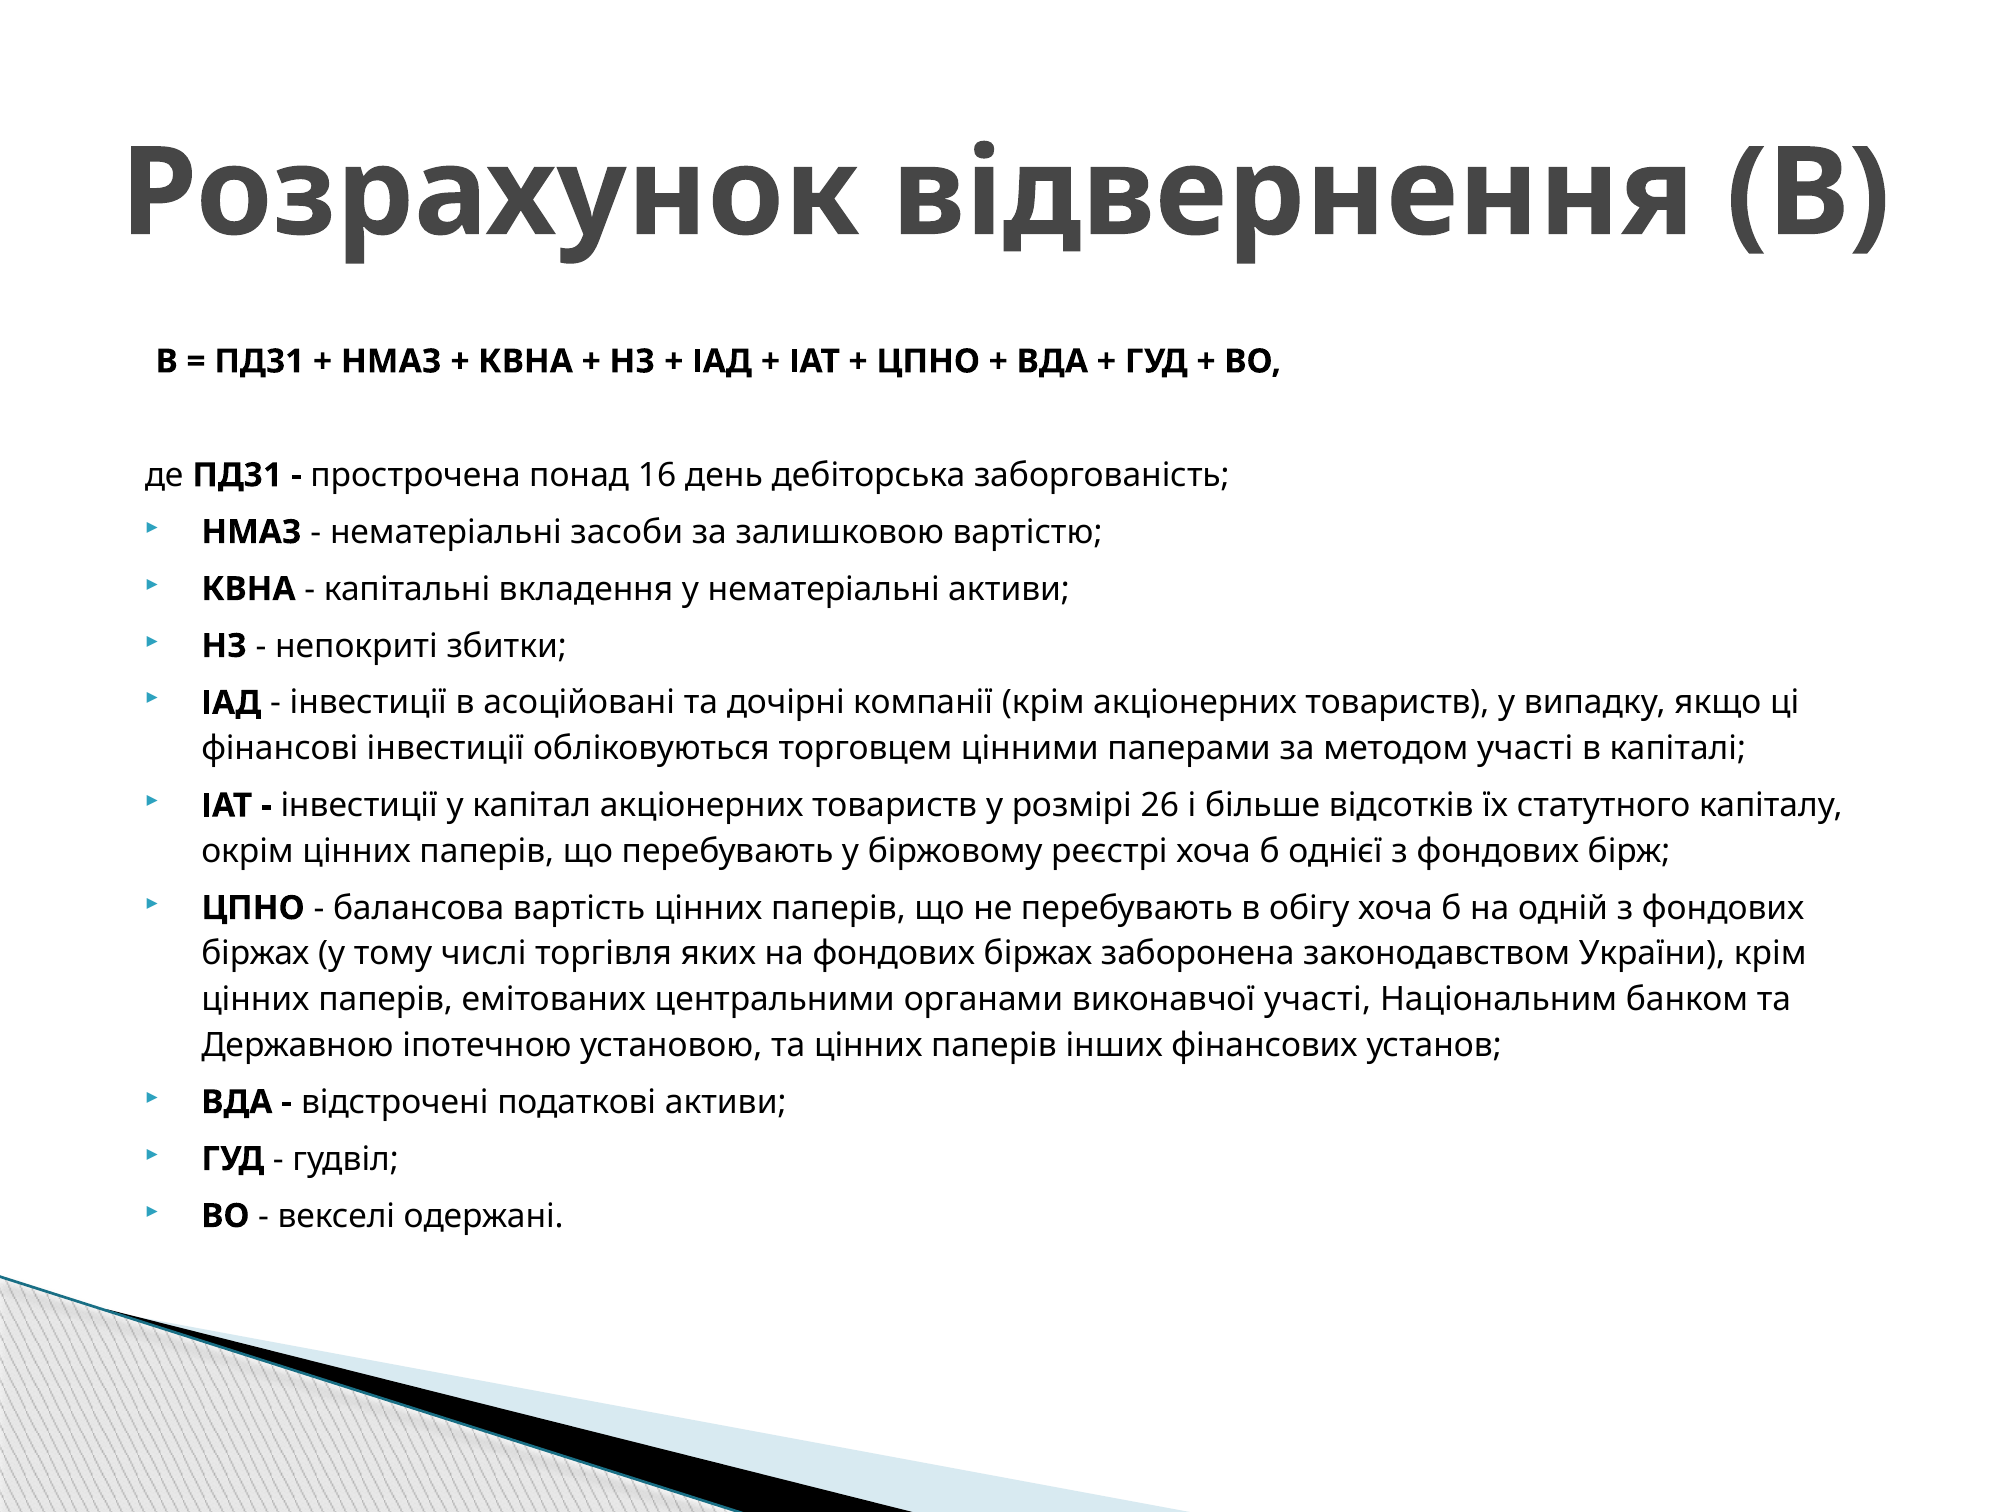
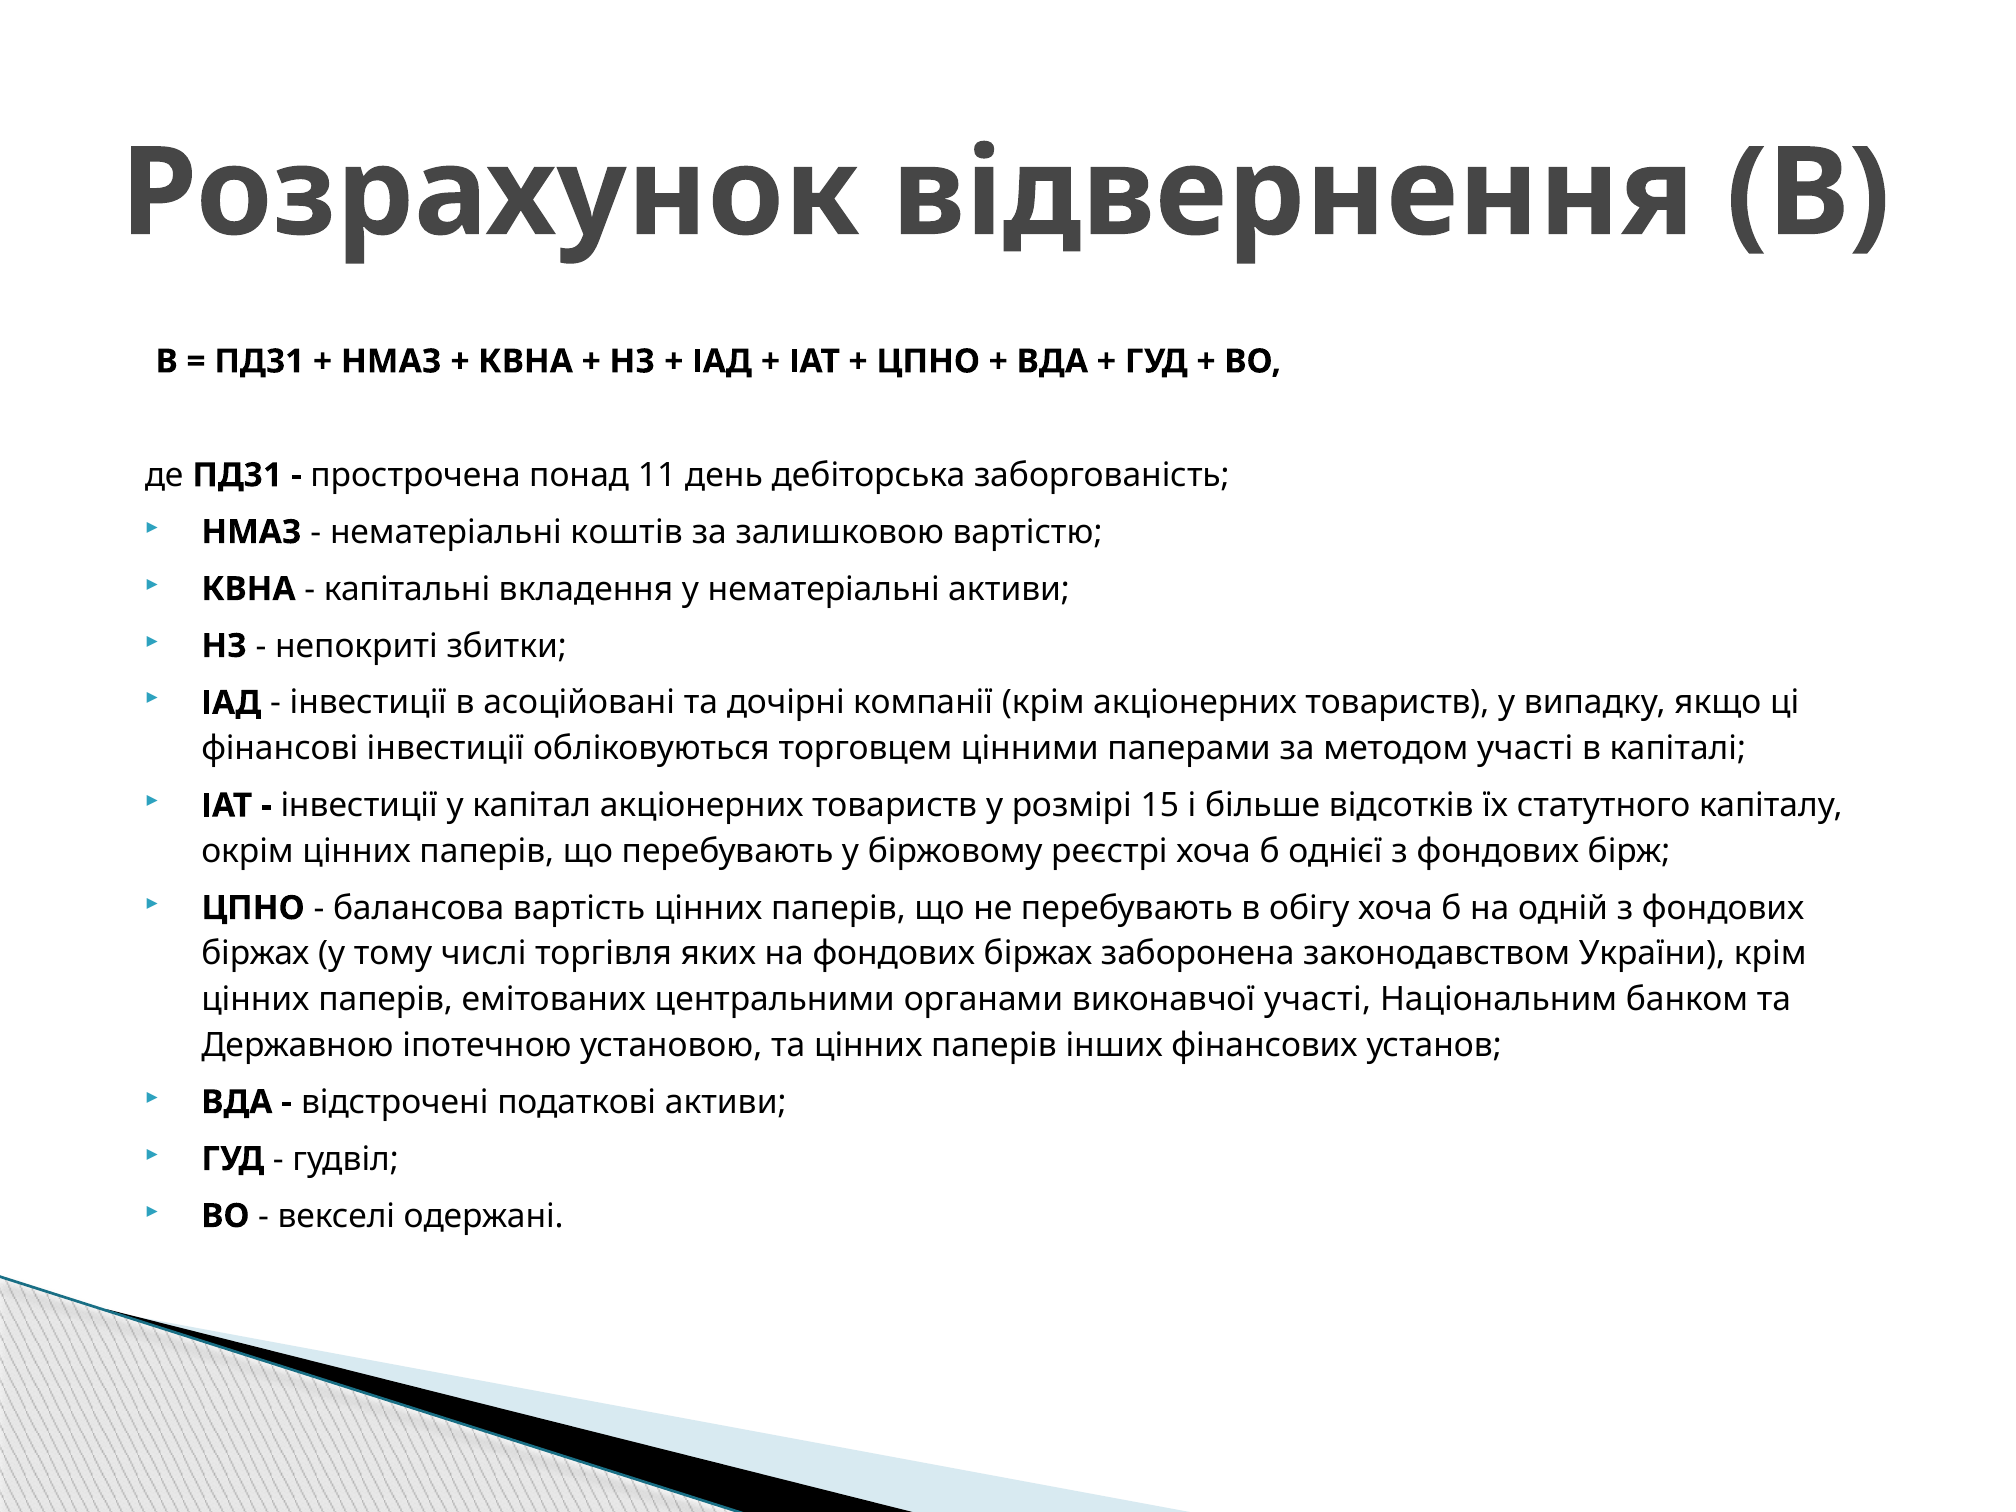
16: 16 -> 11 (657, 475)
засоби: засоби -> коштів (627, 532)
26: 26 -> 15 (1160, 805)
